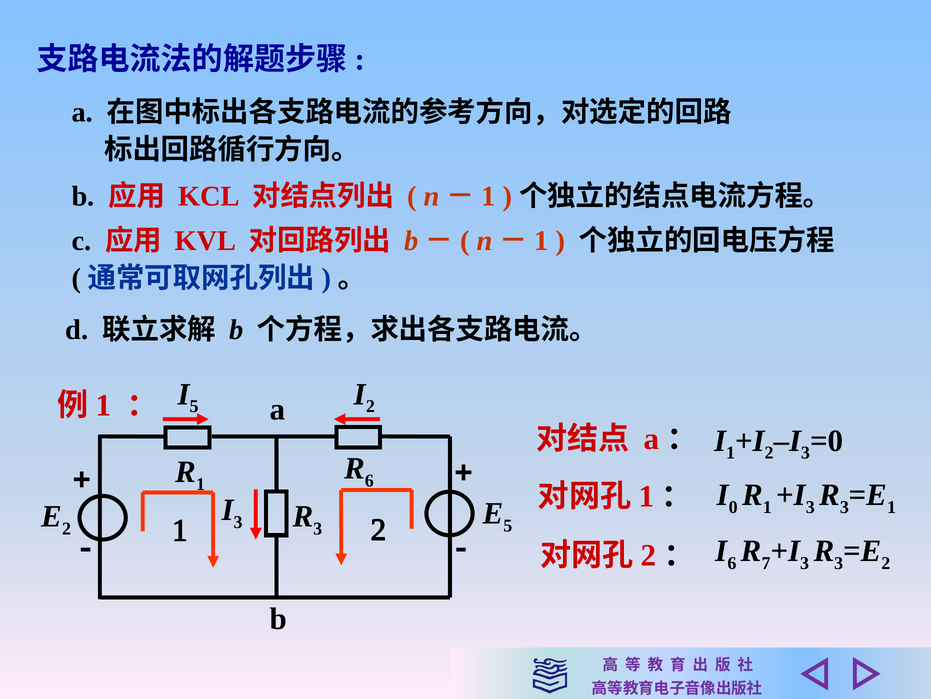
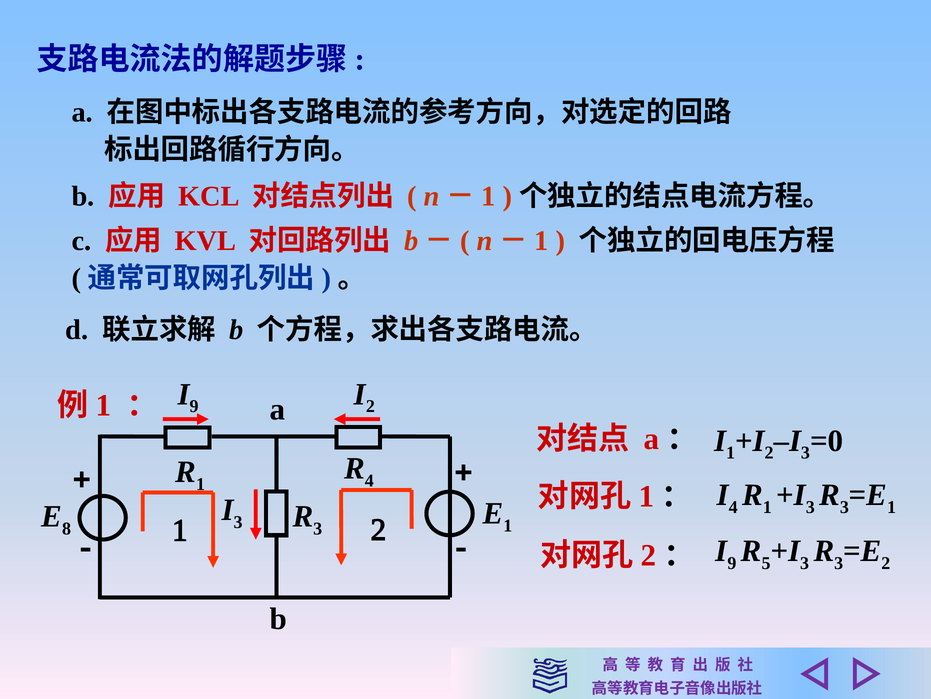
5: 5 -> 9 (194, 406)
6: 6 -> 4 (369, 480)
0: 0 -> 4 (733, 507)
5: 5 -> 1 (508, 525)
2: 2 -> 8 (67, 528)
6: 6 -> 9 (732, 563)
7: 7 -> 5 (766, 563)
